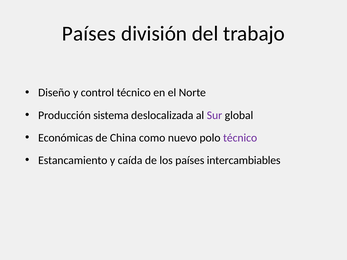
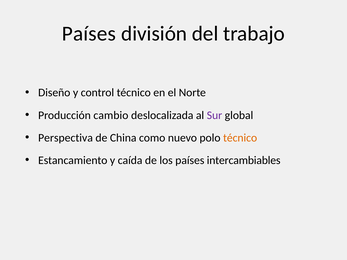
sistema: sistema -> cambio (111, 115)
Económicas: Económicas -> Perspectiva (66, 138)
técnico colour: purple -> orange (240, 138)
